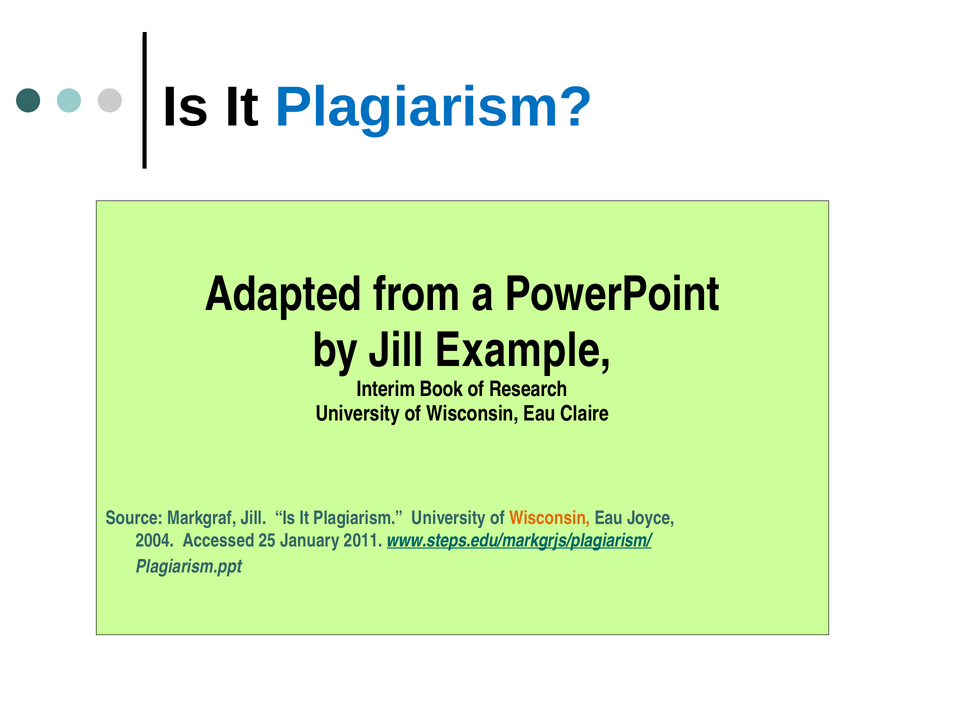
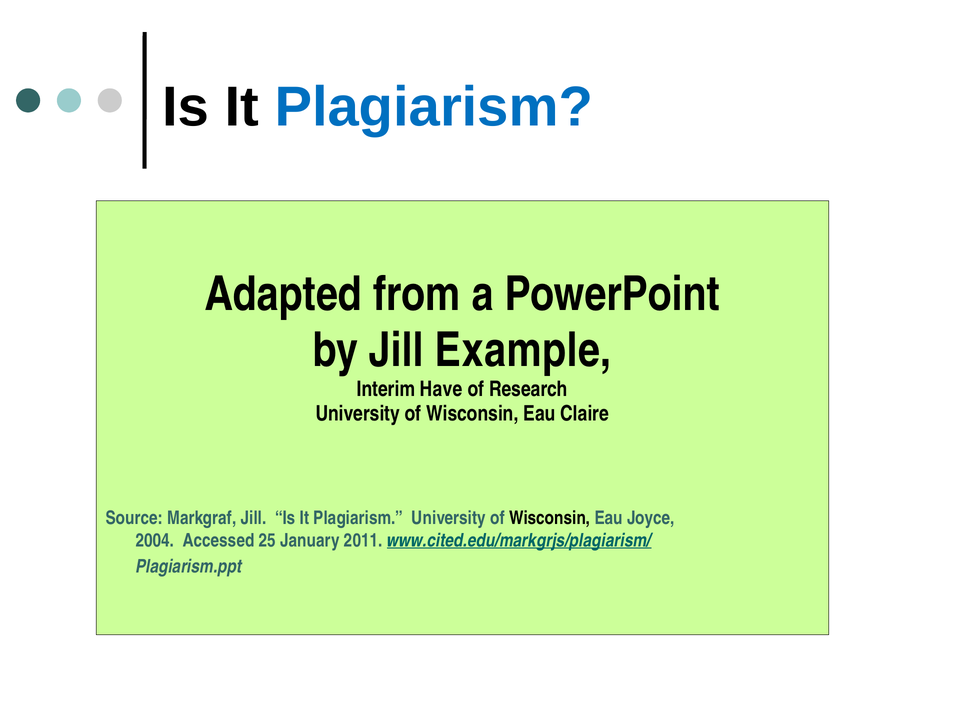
Book: Book -> Have (441, 389)
Wisconsin colour: orange -> black (550, 518)
www.steps.edu/markgrjs/plagiarism/: www.steps.edu/markgrjs/plagiarism/ -> www.cited.edu/markgrjs/plagiarism/ (519, 540)
